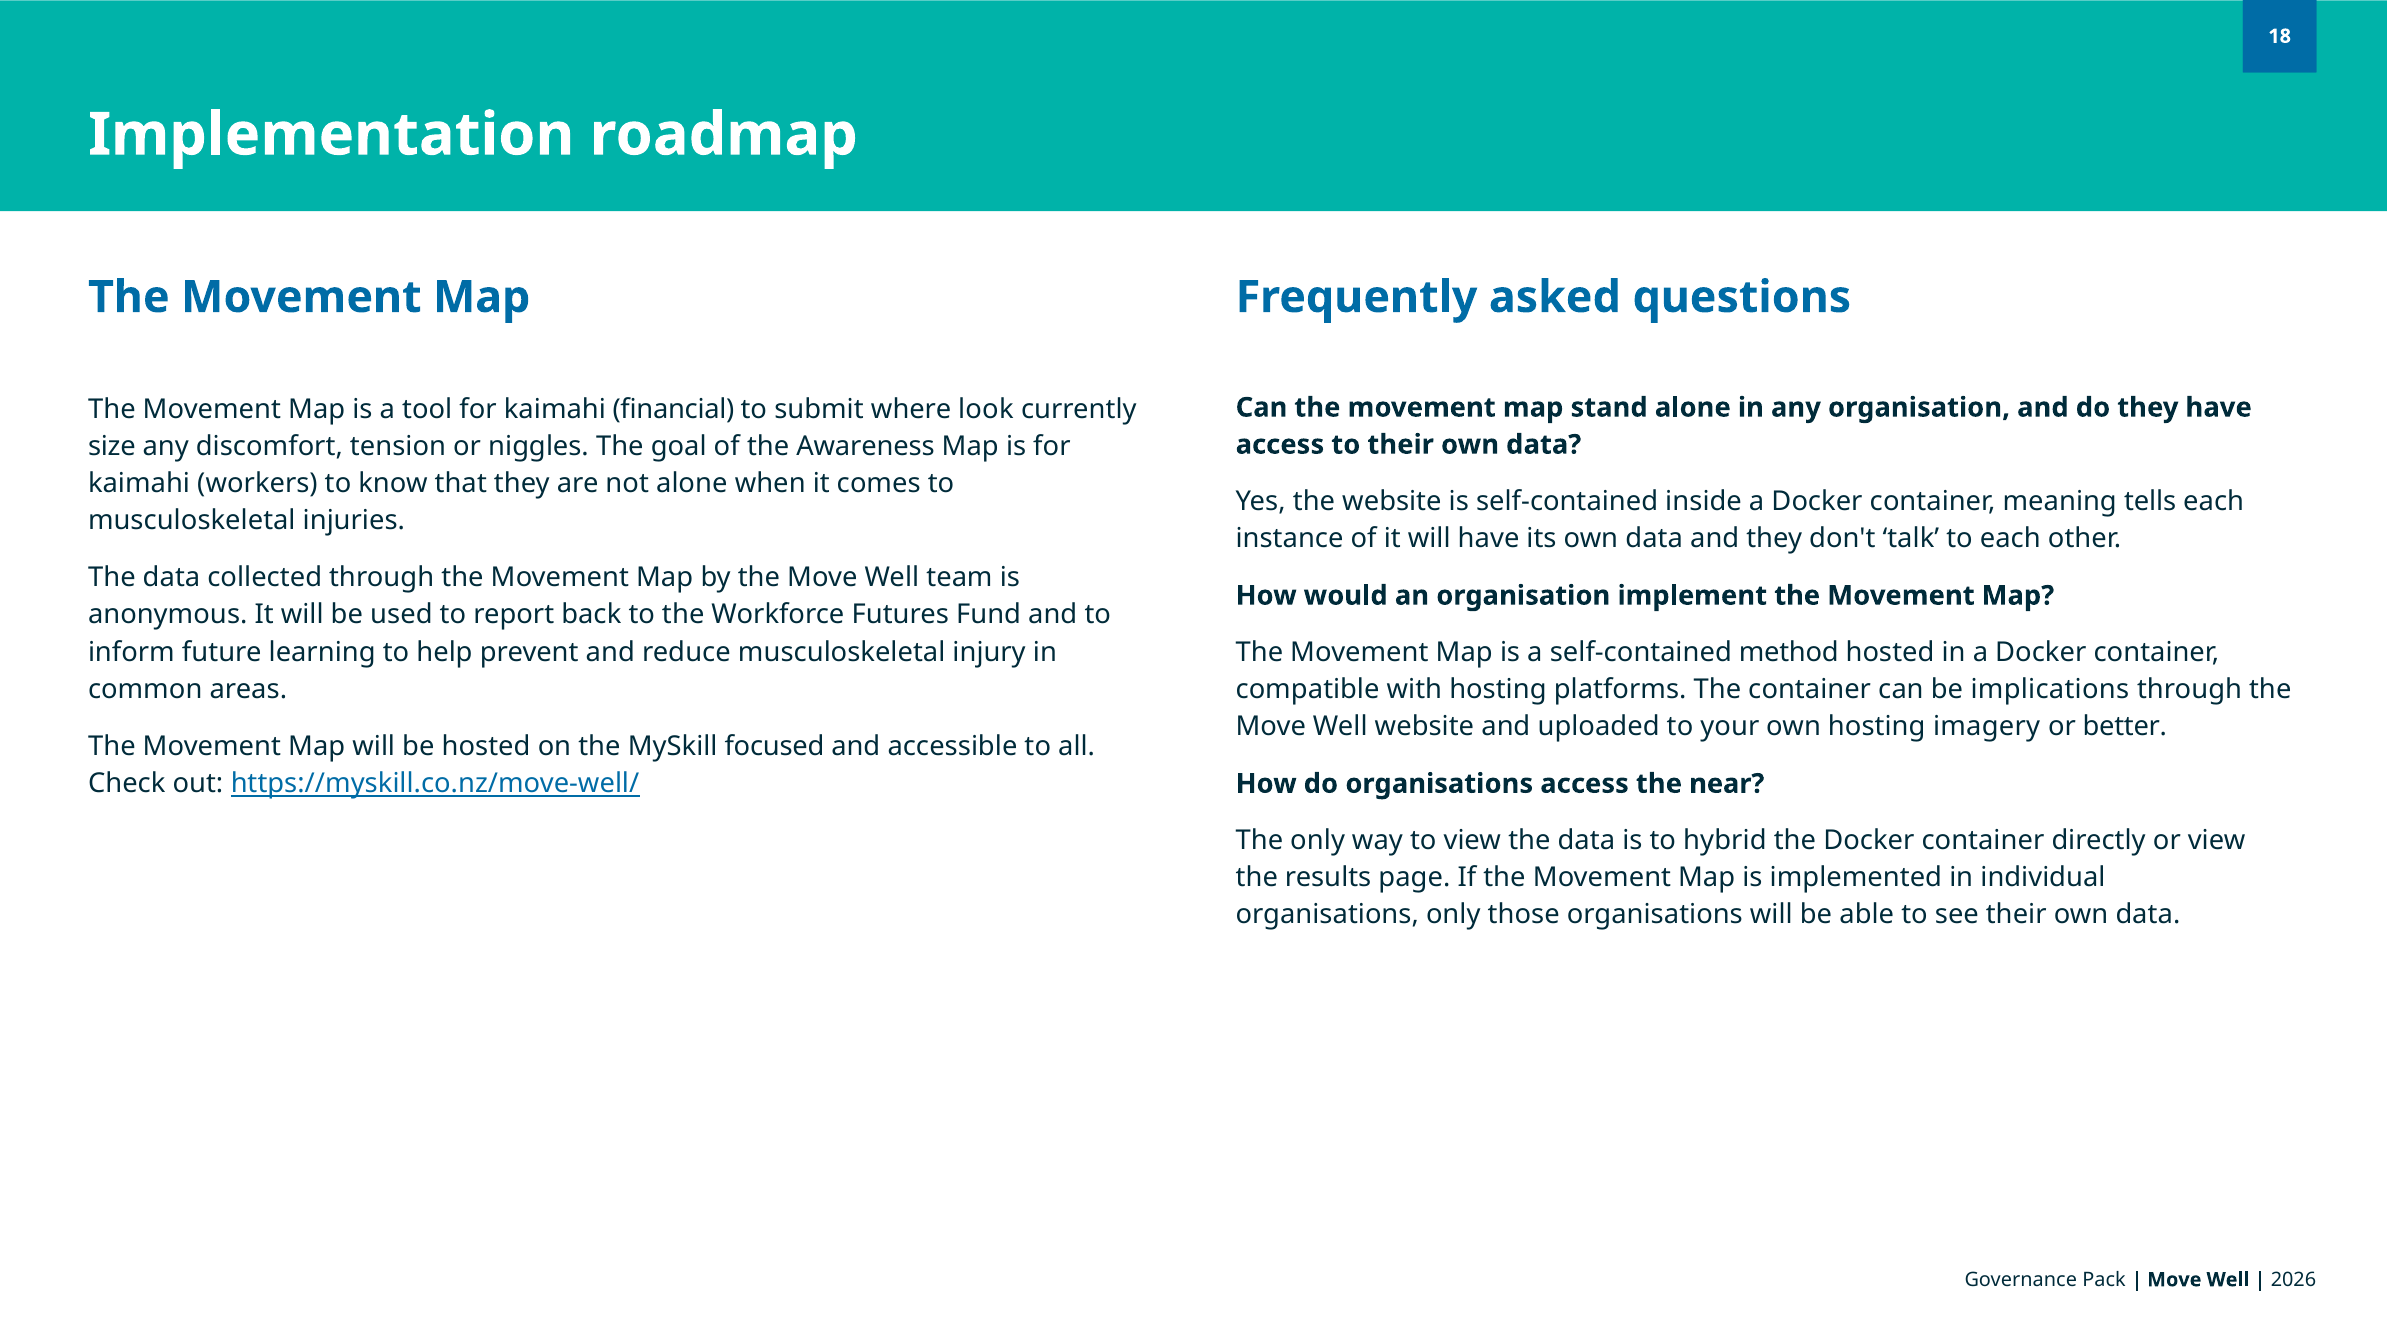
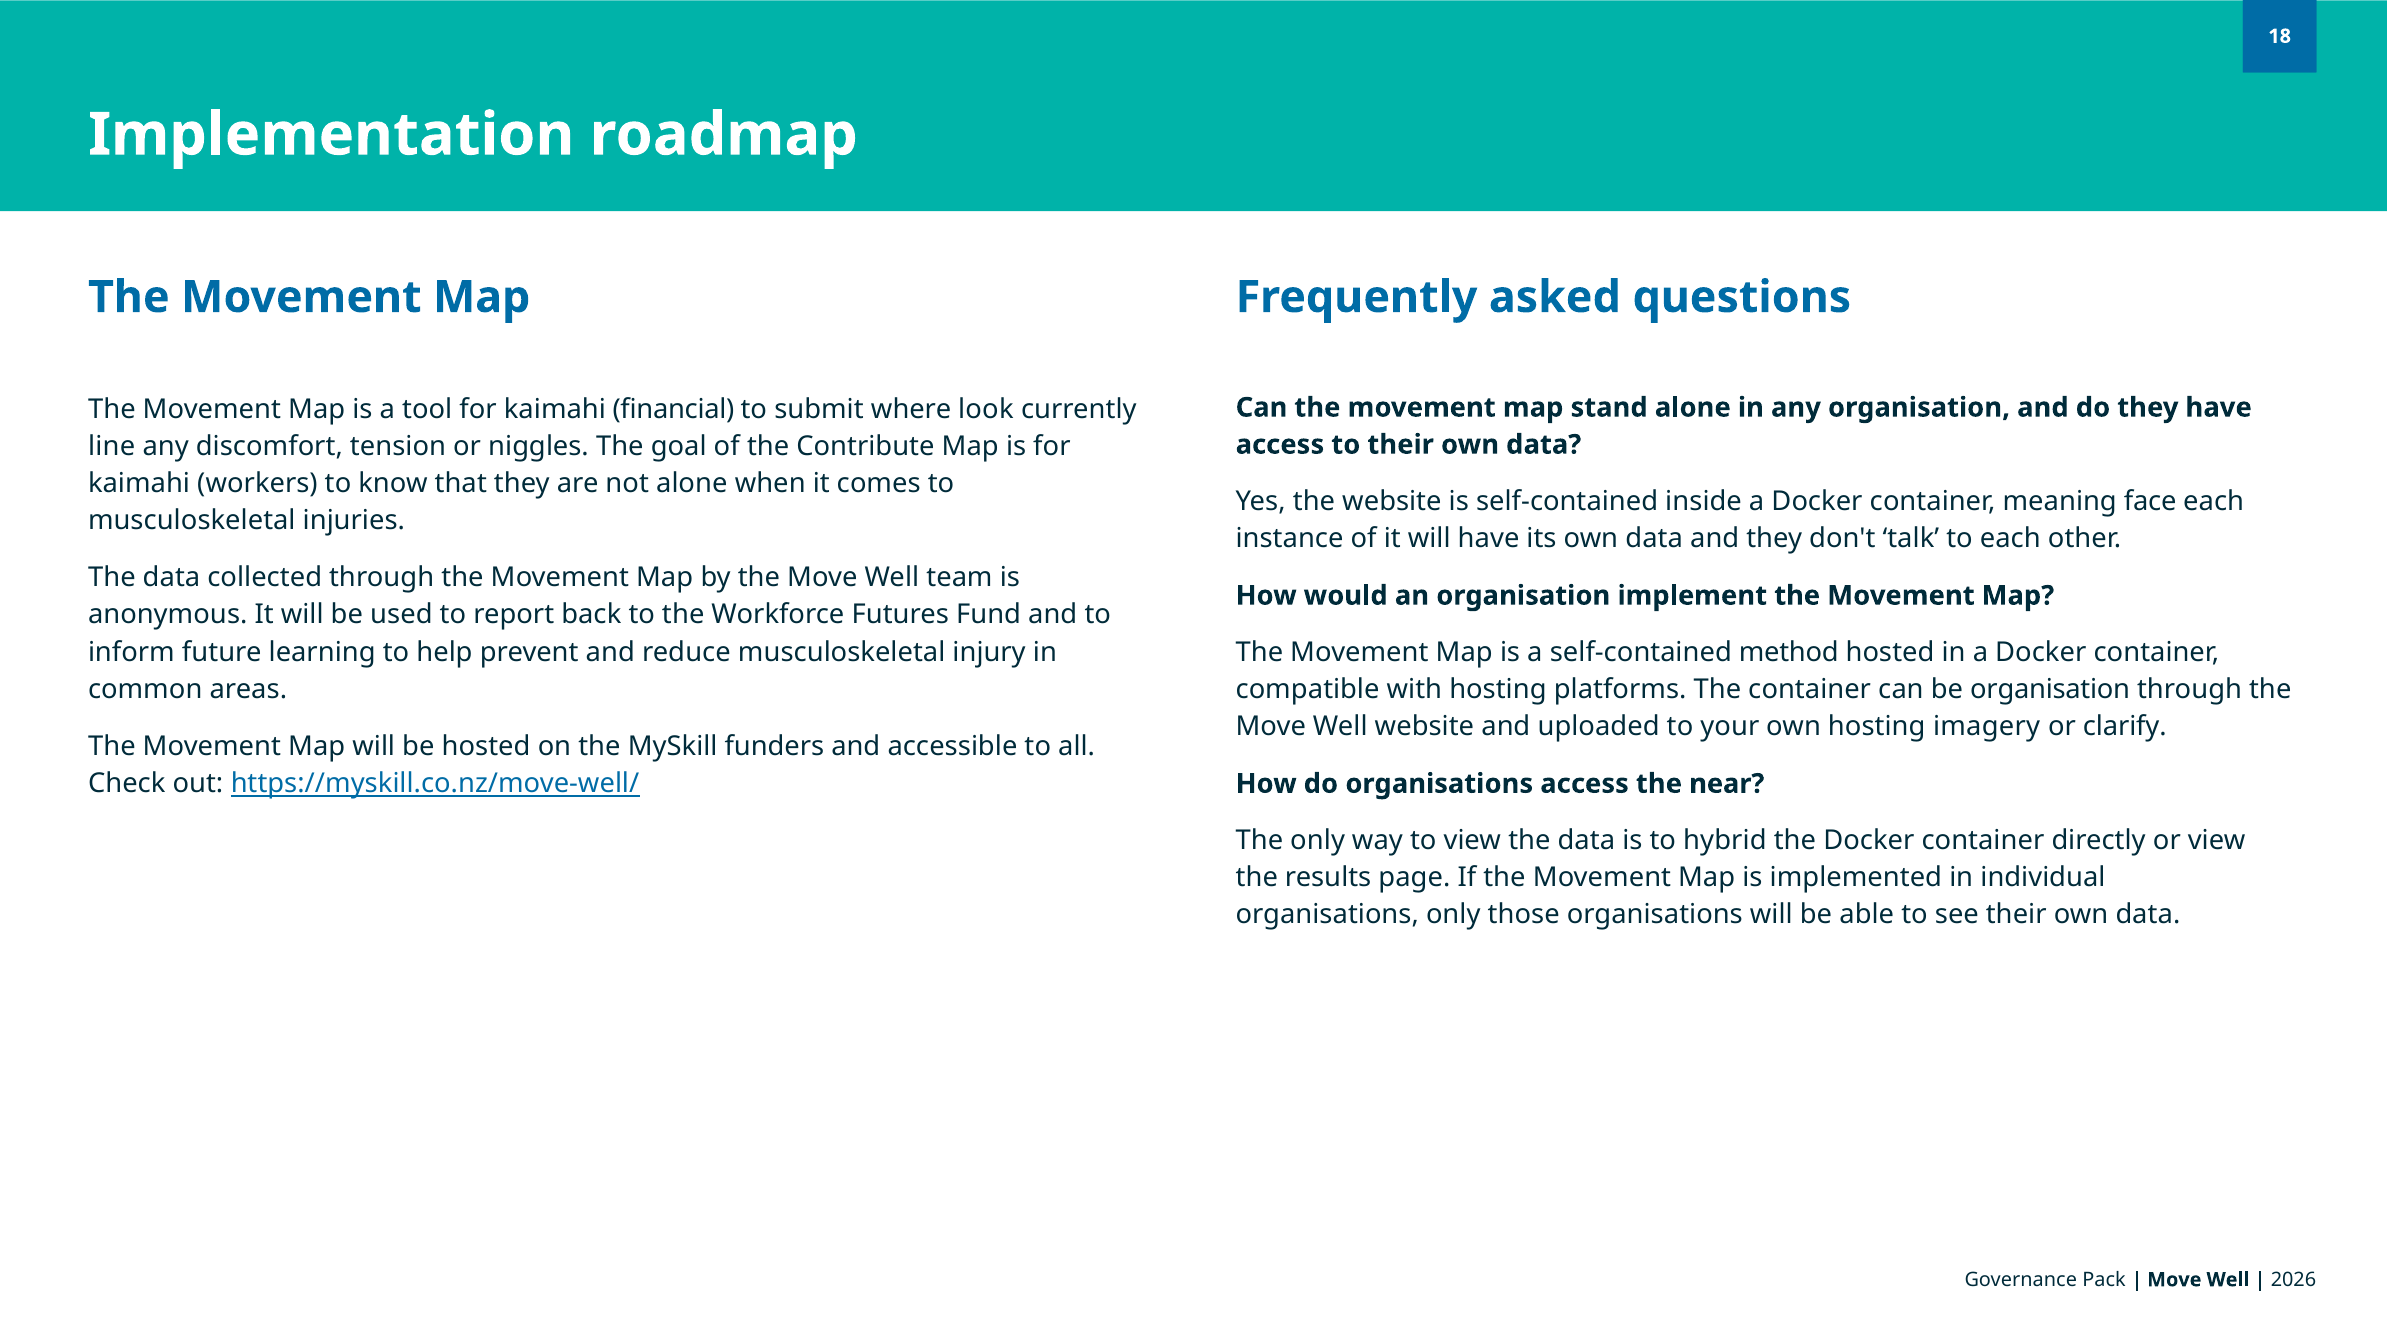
size: size -> line (112, 447)
Awareness: Awareness -> Contribute (865, 447)
tells: tells -> face (2150, 501)
be implications: implications -> organisation (2050, 690)
better: better -> clarify (2125, 727)
focused: focused -> funders (774, 746)
